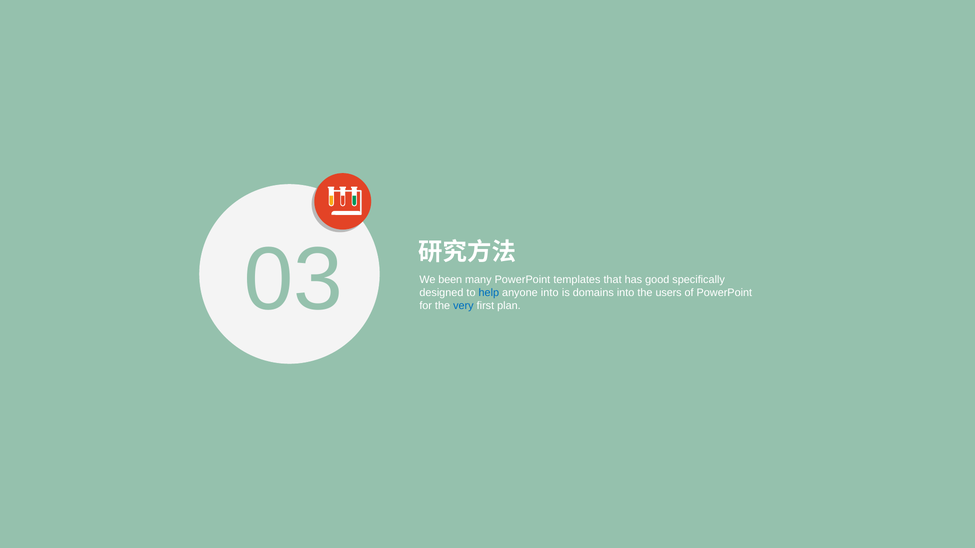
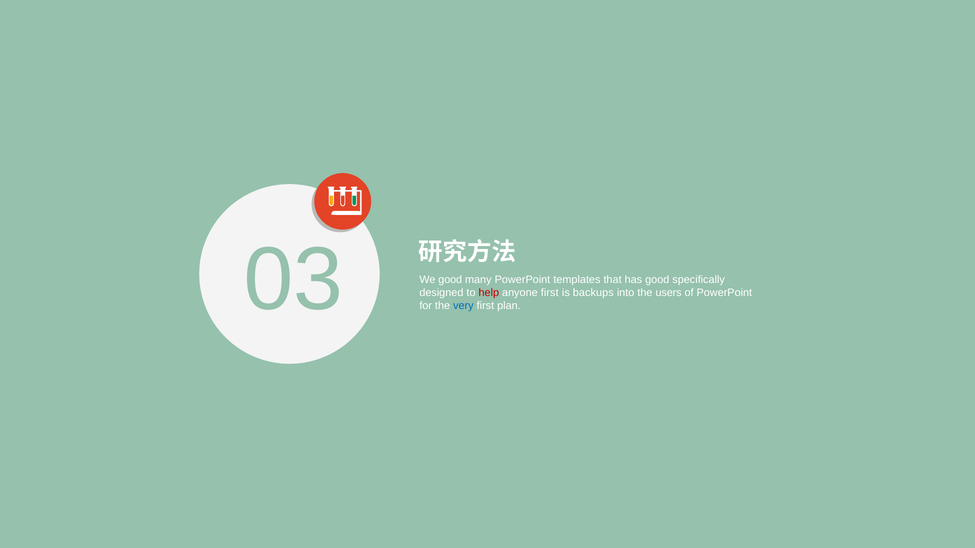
We been: been -> good (450, 280)
help colour: blue -> red (489, 293)
anyone into: into -> first (550, 293)
domains: domains -> backups (593, 293)
